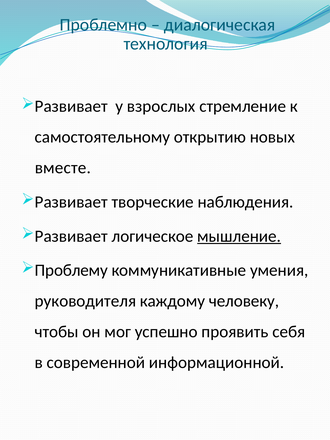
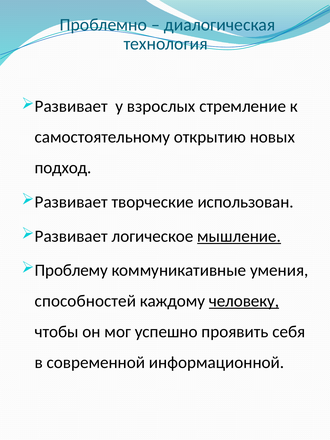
вместе: вместе -> подход (63, 168)
наблюдения: наблюдения -> использован (246, 202)
руководителя: руководителя -> способностей (85, 301)
человеку underline: none -> present (244, 301)
